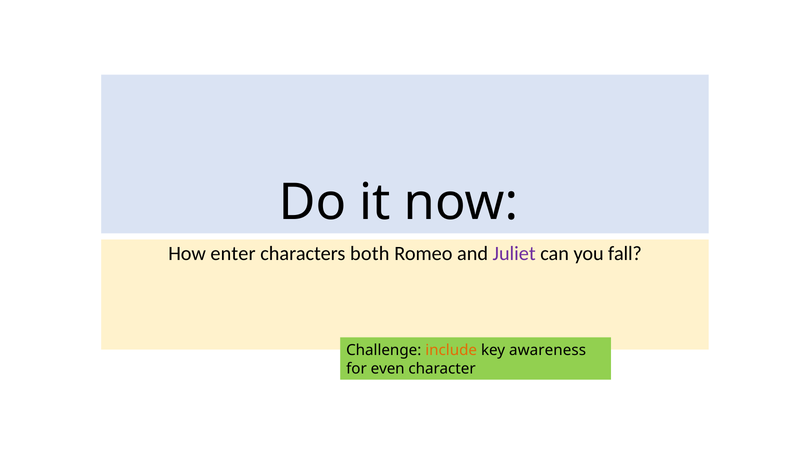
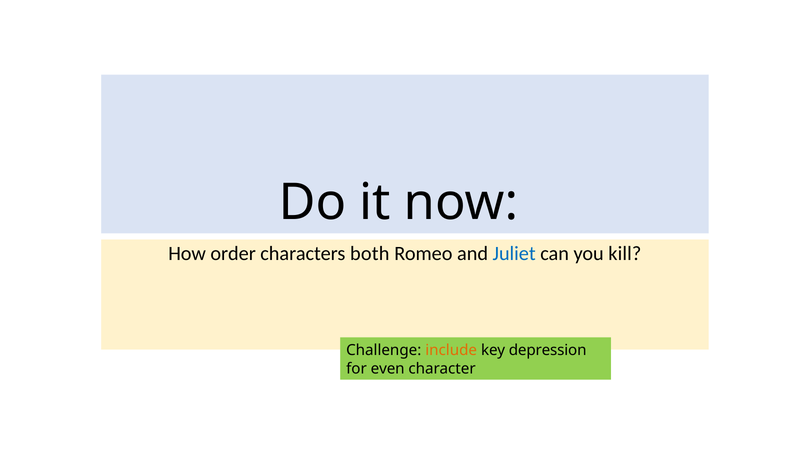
enter: enter -> order (233, 253)
Juliet colour: purple -> blue (514, 253)
fall: fall -> kill (625, 253)
awareness: awareness -> depression (548, 350)
